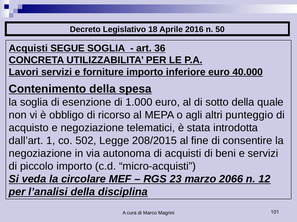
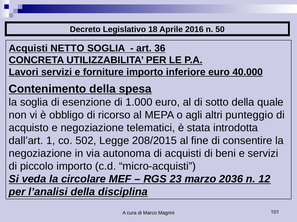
SEGUE: SEGUE -> NETTO (67, 48)
2066: 2066 -> 2036 (231, 180)
